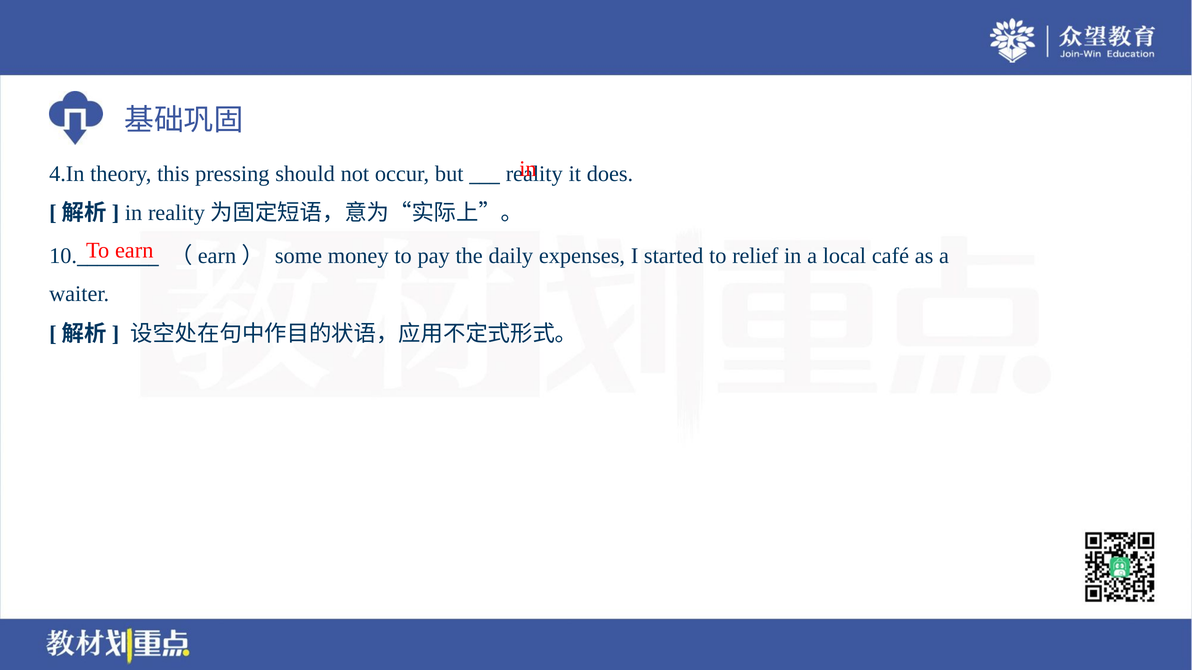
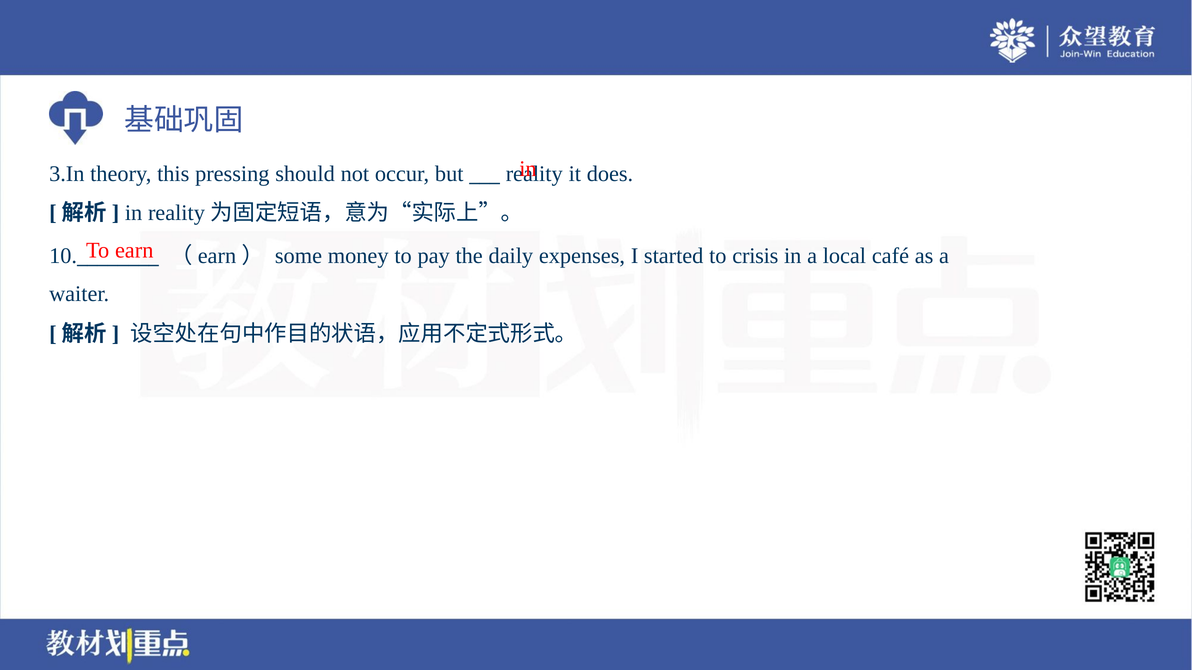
4.In: 4.In -> 3.In (67, 174)
relief: relief -> crisis (755, 256)
